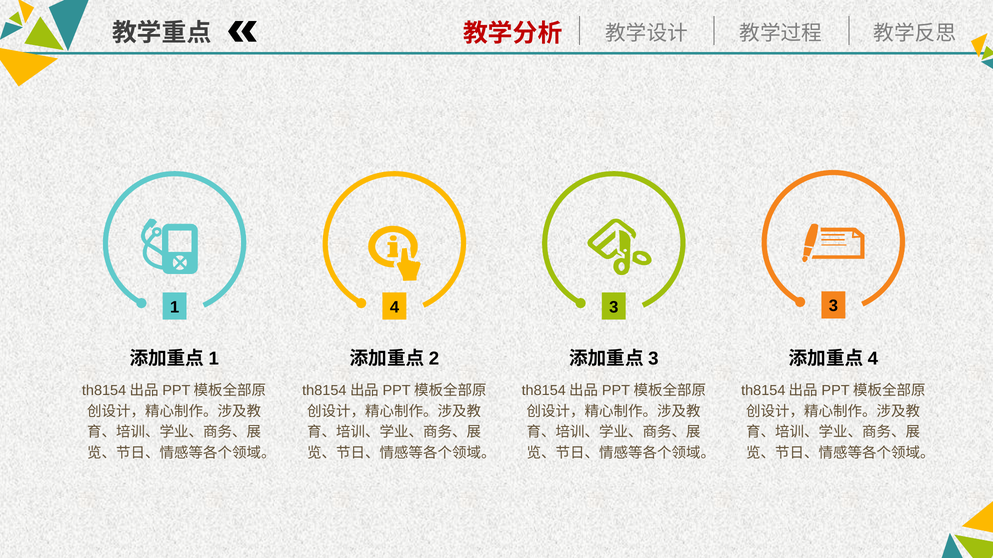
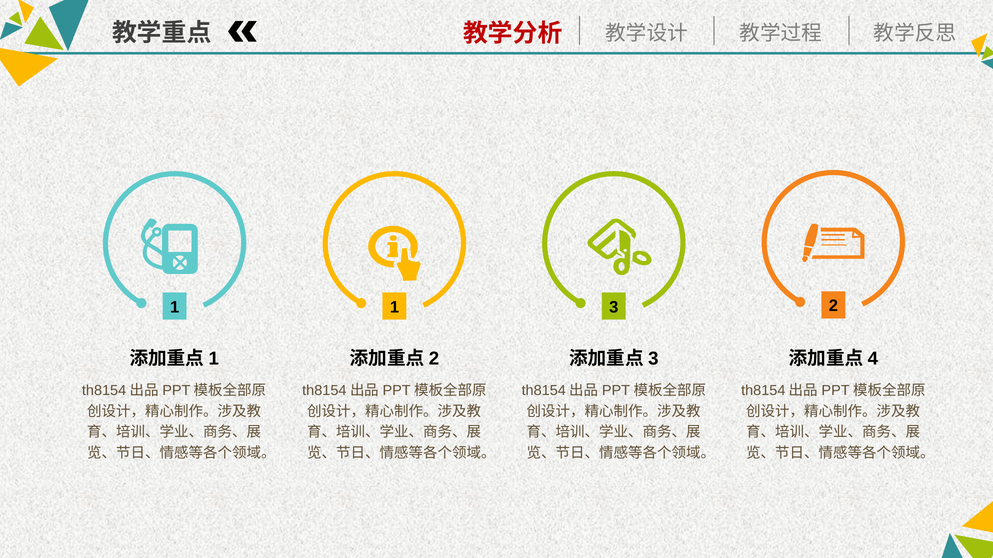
1 4: 4 -> 1 (394, 307)
3 3: 3 -> 2 (833, 306)
